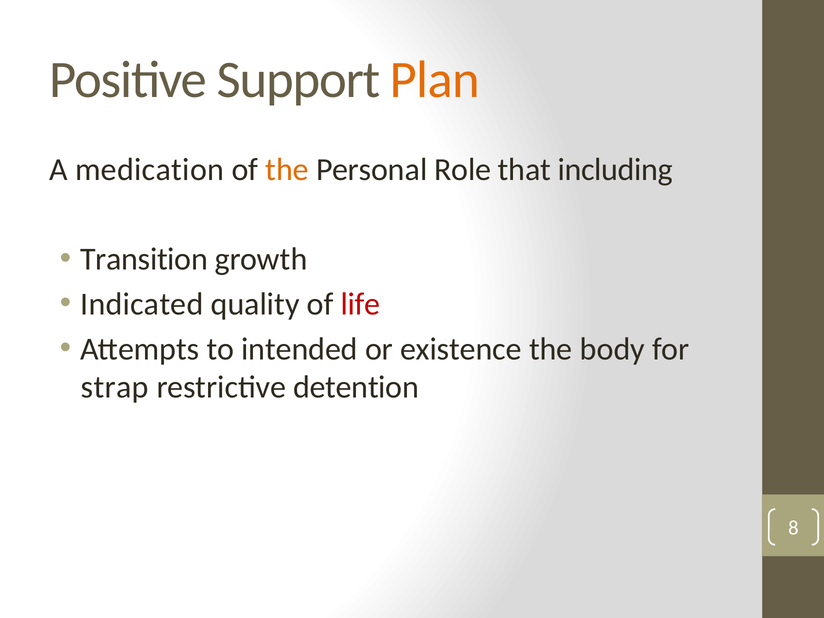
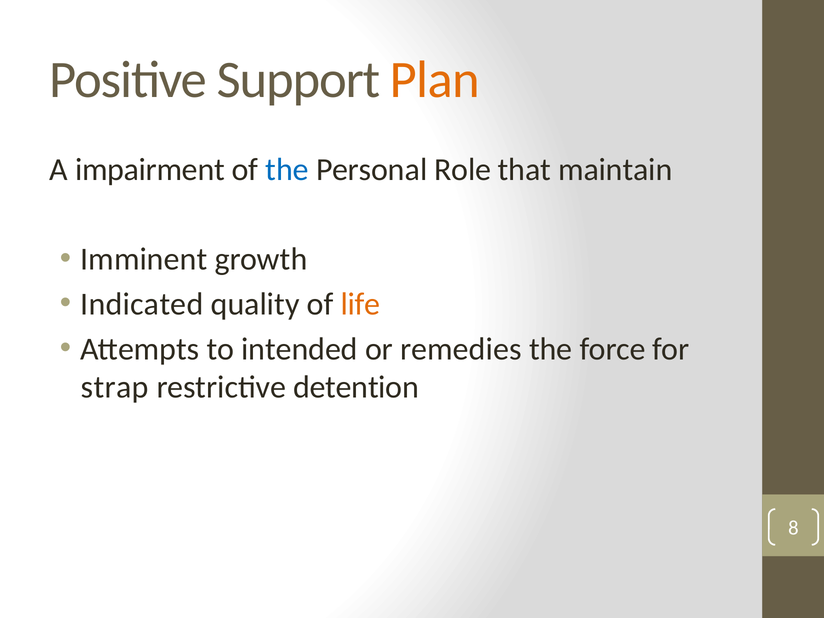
medication: medication -> impairment (150, 170)
the colour: orange -> blue (287, 170)
including: including -> maintain (615, 170)
Transition: Transition -> Imminent (144, 259)
life colour: red -> orange (361, 304)
existence: existence -> remedies (461, 349)
body: body -> force (613, 349)
